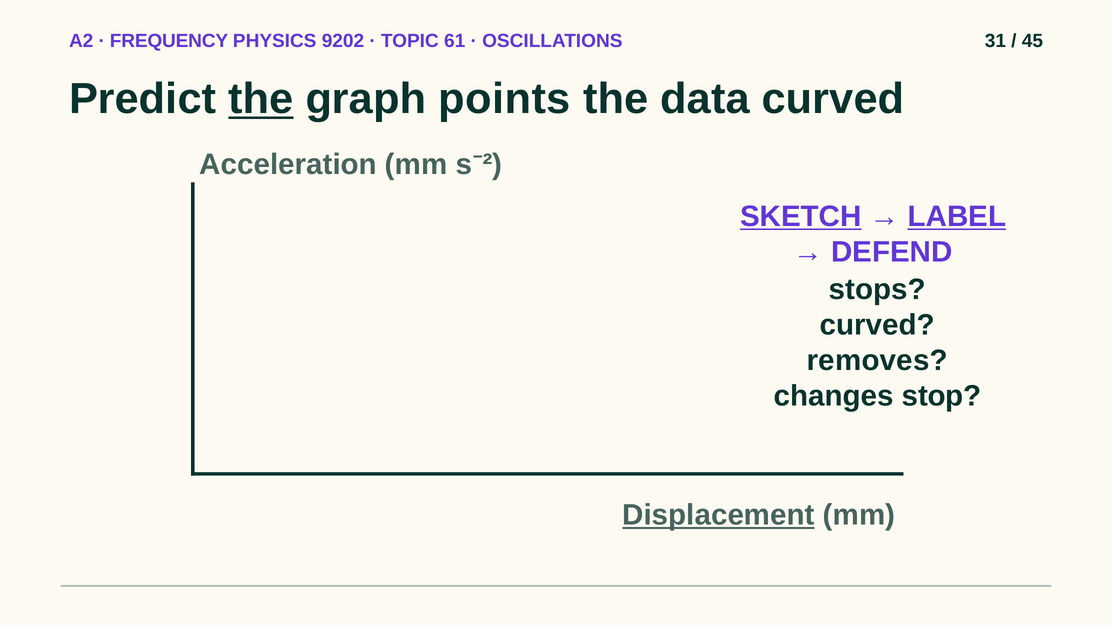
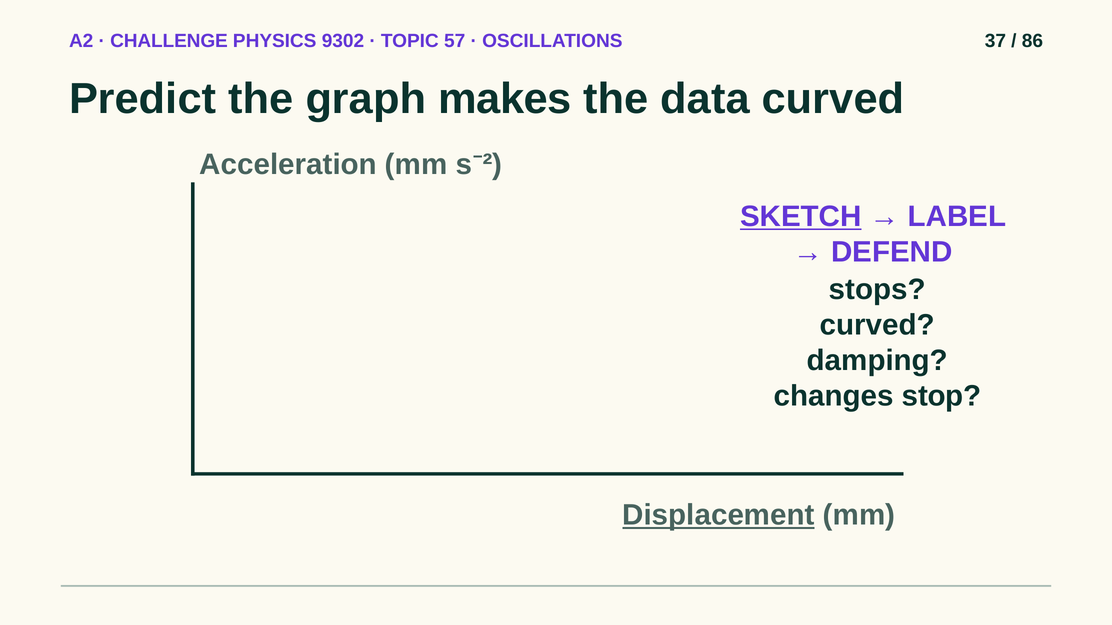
FREQUENCY: FREQUENCY -> CHALLENGE (169, 41)
9202: 9202 -> 9302 (343, 41)
61: 61 -> 57 (455, 41)
31: 31 -> 37 (995, 41)
45: 45 -> 86 (1032, 41)
the underline: present -> none (261, 99)
points: points -> makes (505, 99)
LABEL underline: present -> none (957, 217)
removes: removes -> damping (877, 361)
